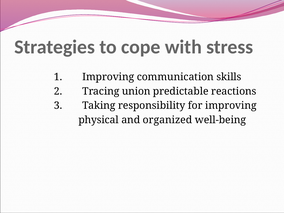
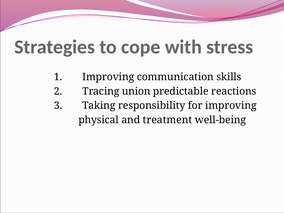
organized: organized -> treatment (167, 120)
